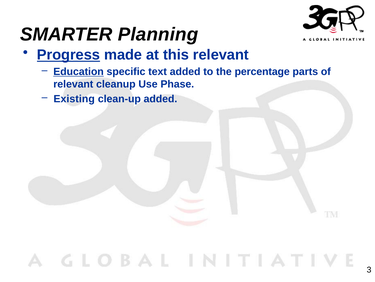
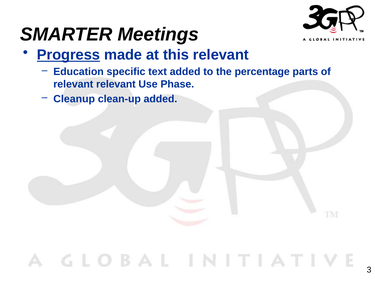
Planning: Planning -> Meetings (158, 34)
Education underline: present -> none (79, 72)
relevant cleanup: cleanup -> relevant (116, 84)
Existing: Existing -> Cleanup (74, 99)
